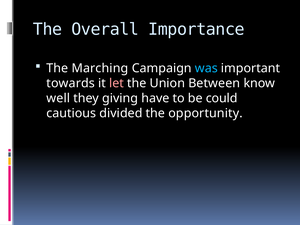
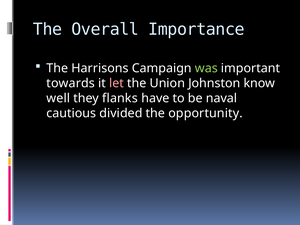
Marching: Marching -> Harrisons (100, 68)
was colour: light blue -> light green (206, 68)
Between: Between -> Johnston (214, 83)
giving: giving -> flanks (120, 98)
could: could -> naval (222, 98)
